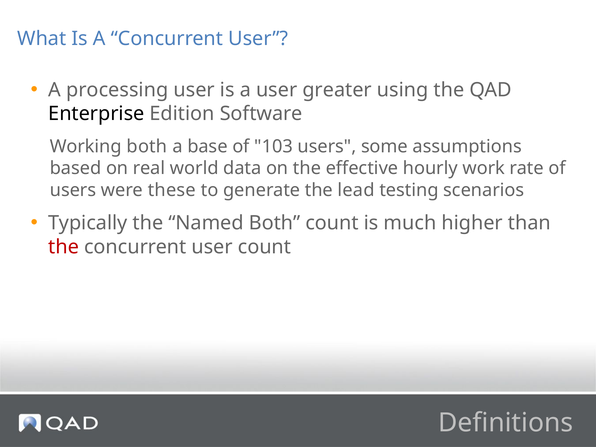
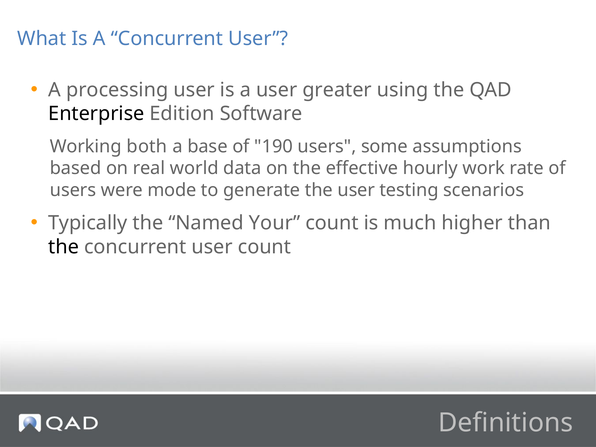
103: 103 -> 190 (274, 146)
these: these -> mode (172, 190)
the lead: lead -> user (356, 190)
Named Both: Both -> Your (275, 223)
the colour: red -> black (64, 247)
